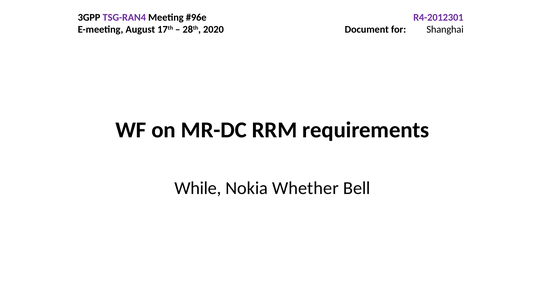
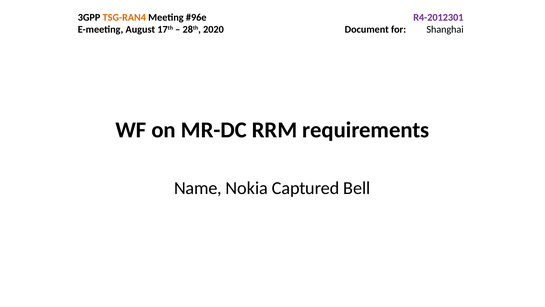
TSG-RAN4 colour: purple -> orange (124, 17)
While: While -> Name (198, 188)
Whether: Whether -> Captured (306, 188)
